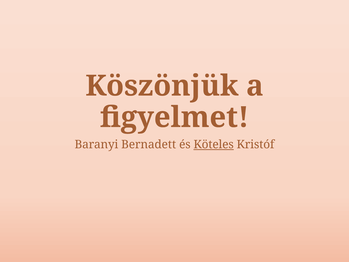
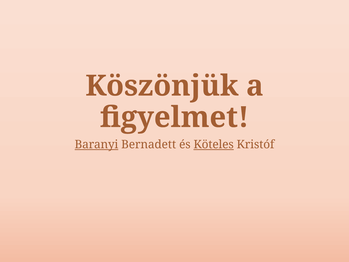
Baranyi underline: none -> present (96, 144)
